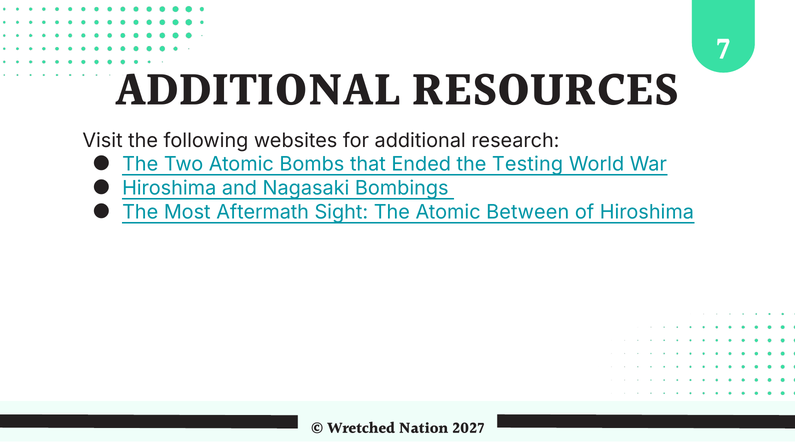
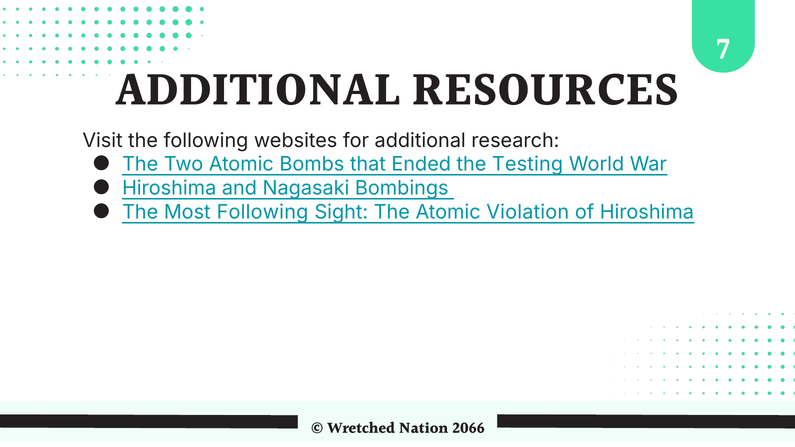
Most Aftermath: Aftermath -> Following (262, 212)
Between: Between -> Violation (528, 212)
2027: 2027 -> 2066 (468, 429)
